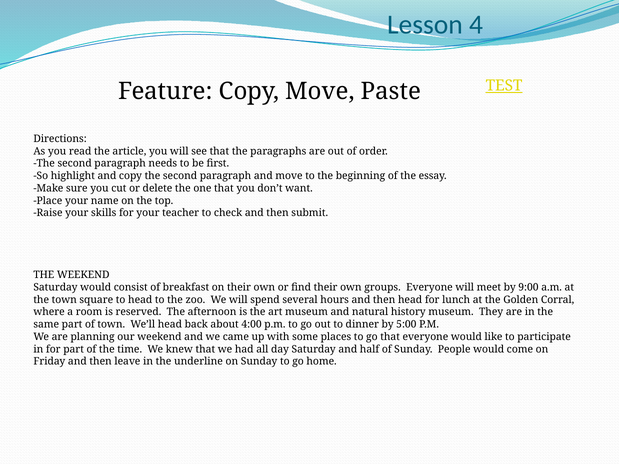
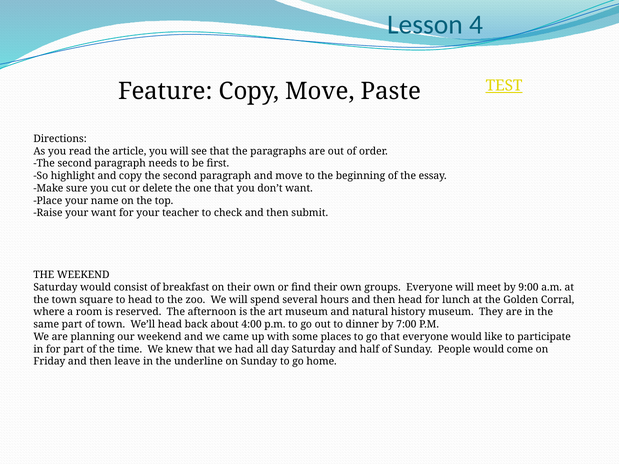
your skills: skills -> want (104, 213)
5:00: 5:00 -> 7:00 (406, 325)
